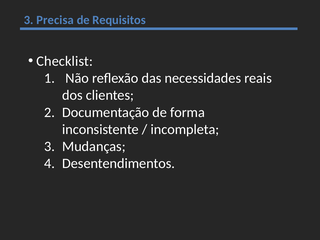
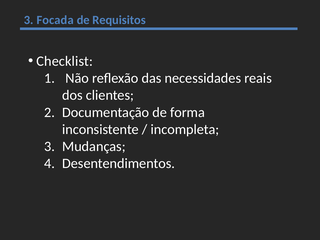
Precisa: Precisa -> Focada (55, 20)
